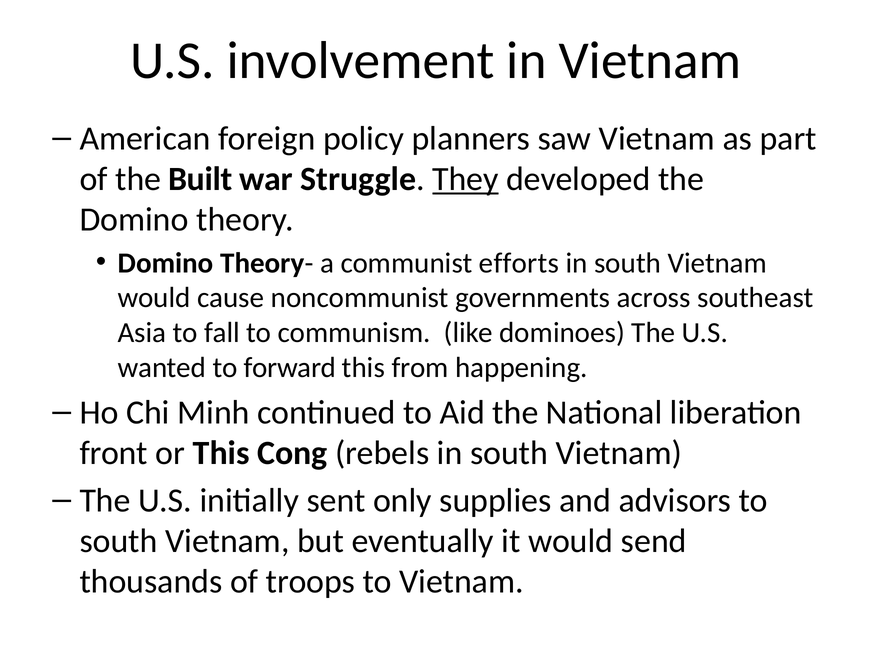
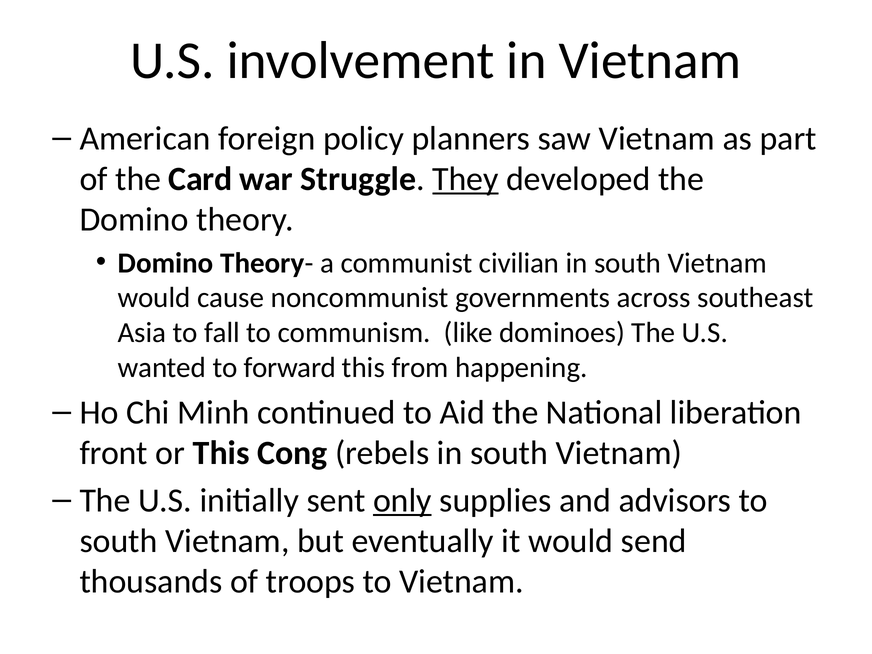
Built: Built -> Card (200, 179)
efforts: efforts -> civilian (519, 263)
only underline: none -> present (402, 500)
